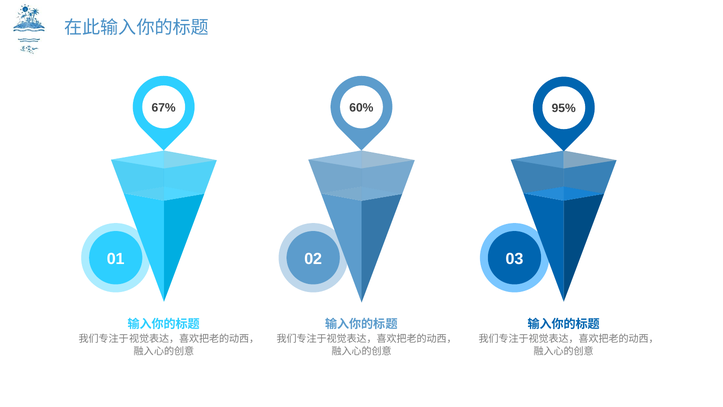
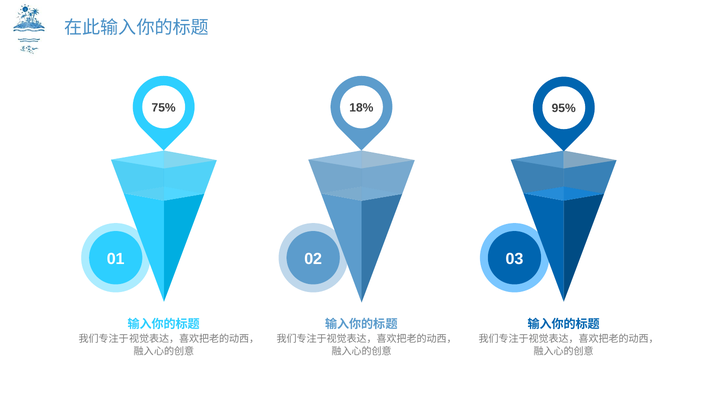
67%: 67% -> 75% (164, 108)
60%: 60% -> 18% (361, 108)
